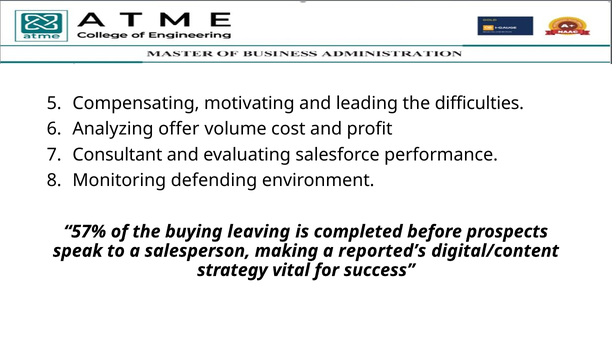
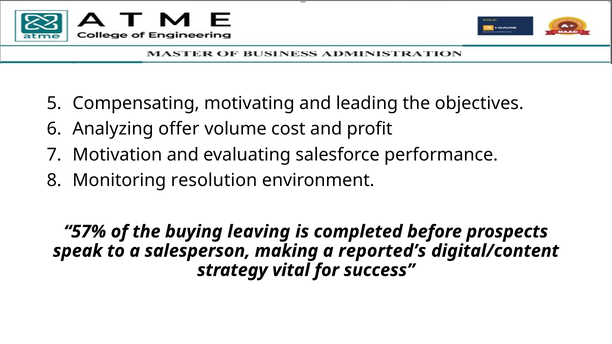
difficulties: difficulties -> objectives (479, 103)
Consultant: Consultant -> Motivation (117, 155)
defending: defending -> resolution (214, 180)
